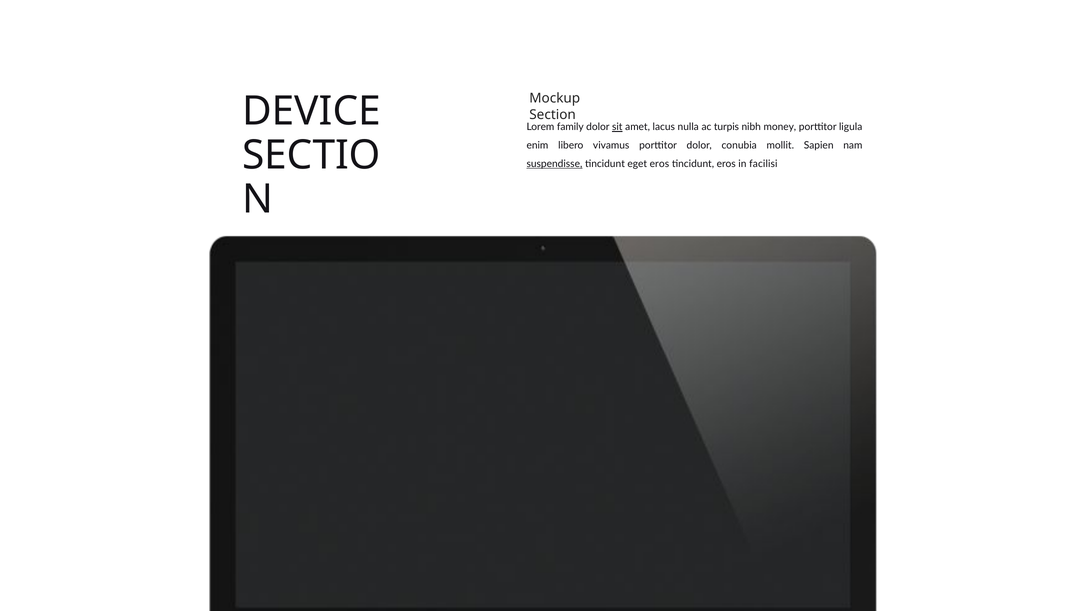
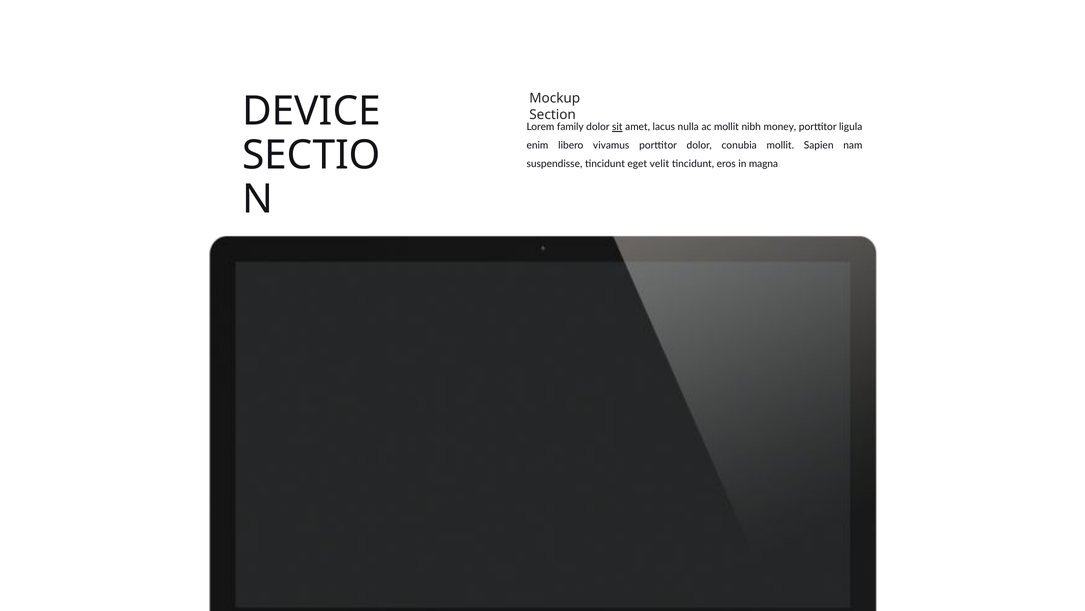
ac turpis: turpis -> mollit (726, 127)
suspendisse underline: present -> none (554, 164)
eget eros: eros -> velit (659, 164)
facilisi: facilisi -> magna (763, 164)
